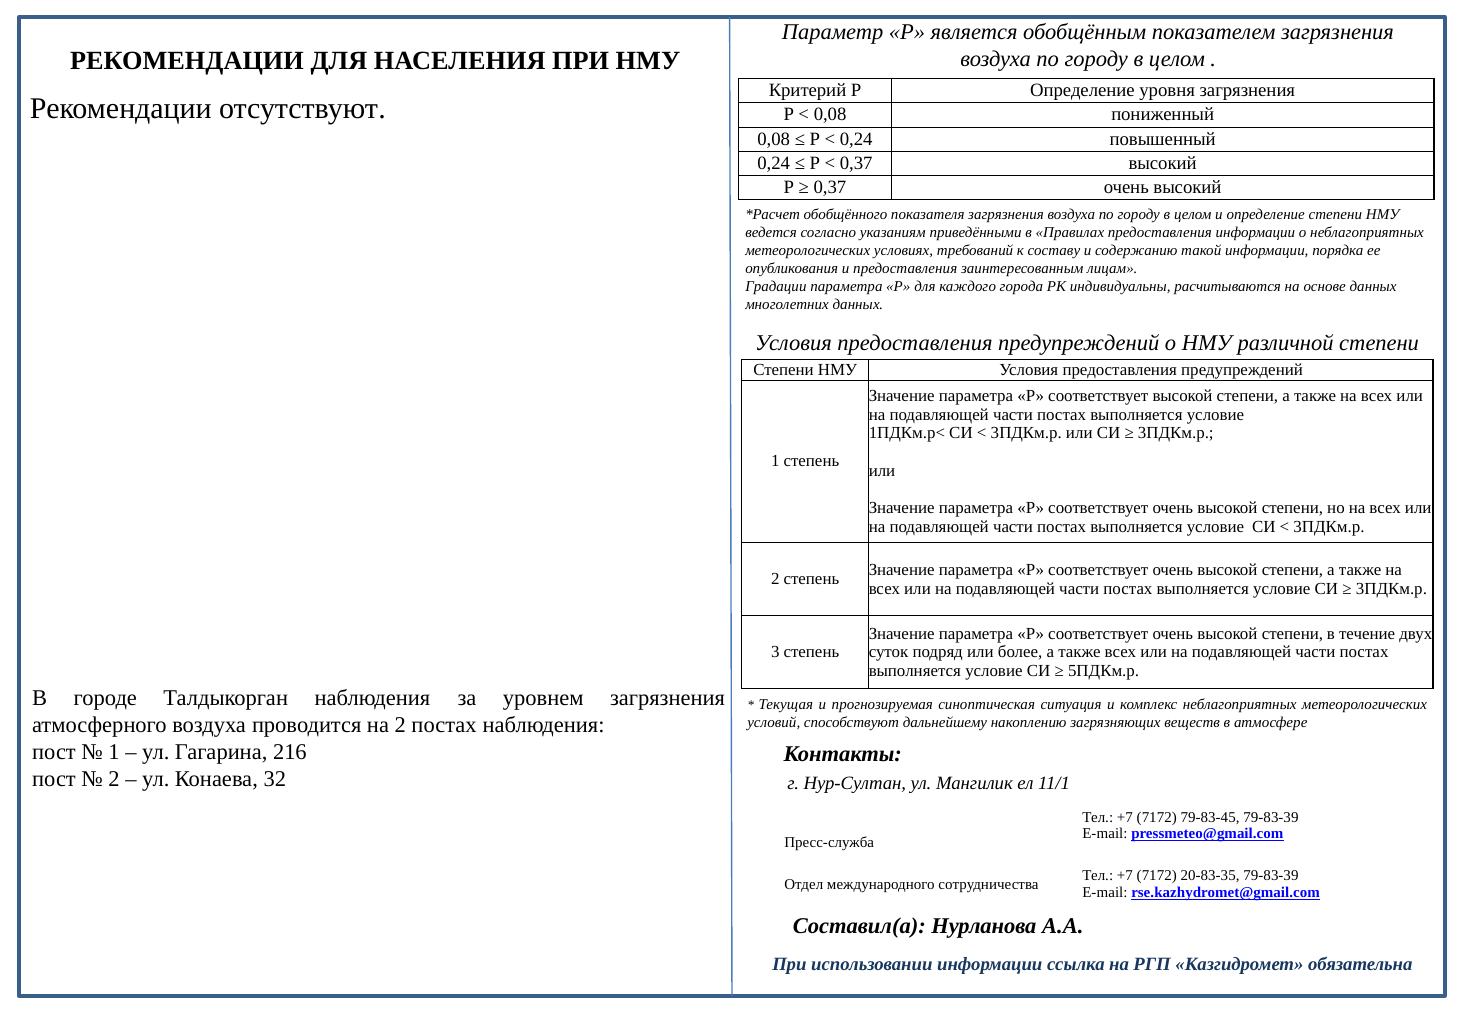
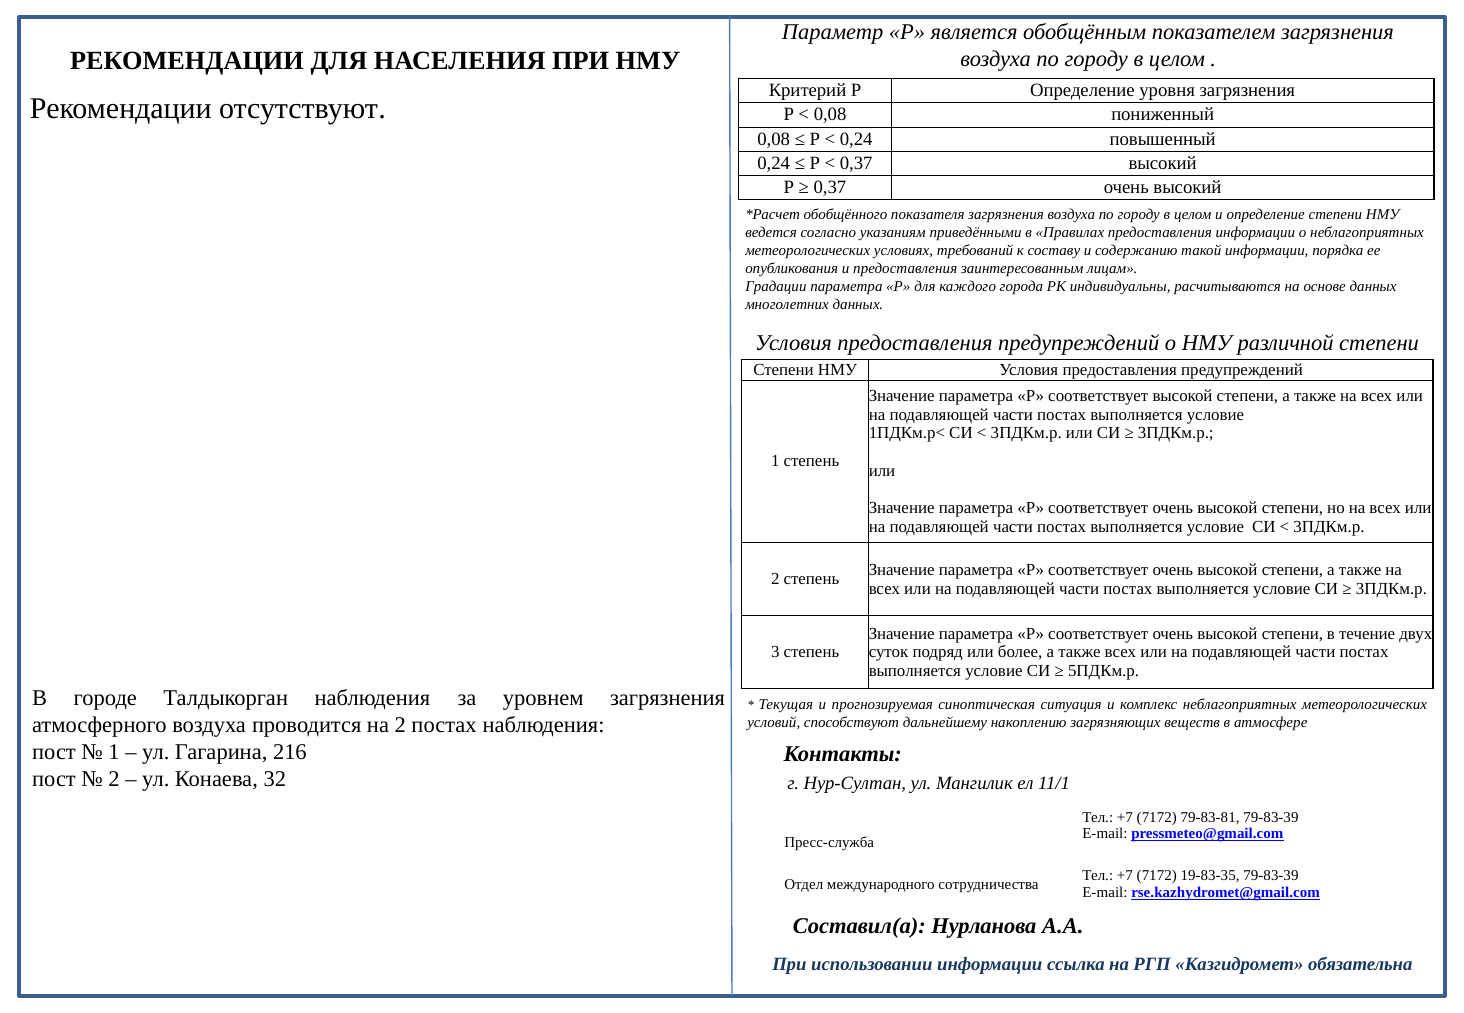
79-83-45: 79-83-45 -> 79-83-81 (1210, 818)
20-83-35: 20-83-35 -> 19-83-35 (1210, 876)
